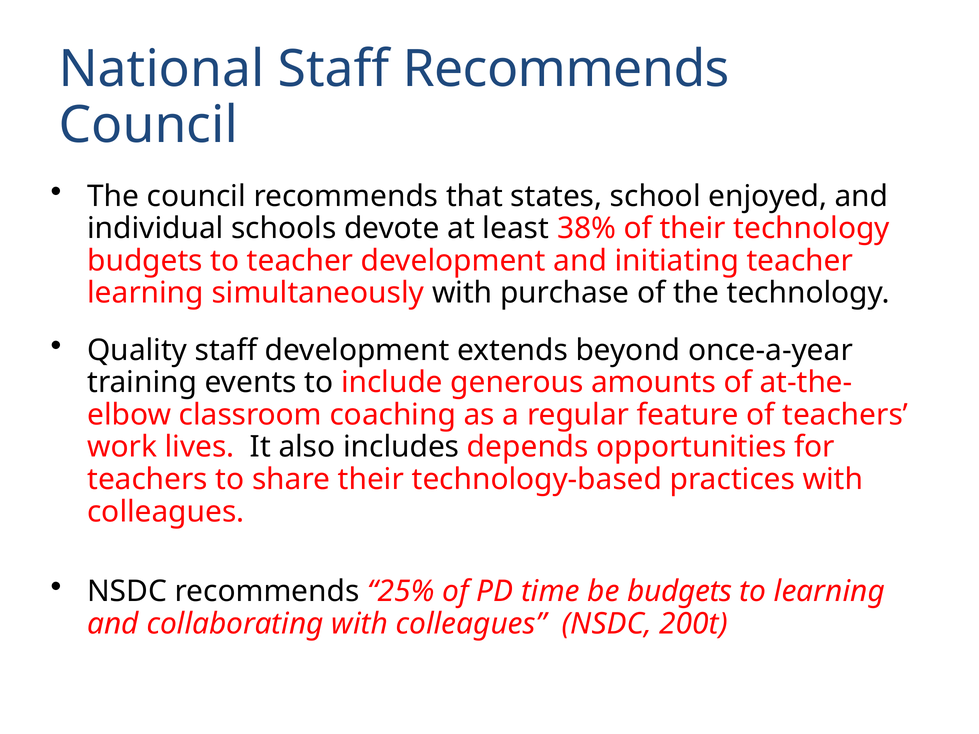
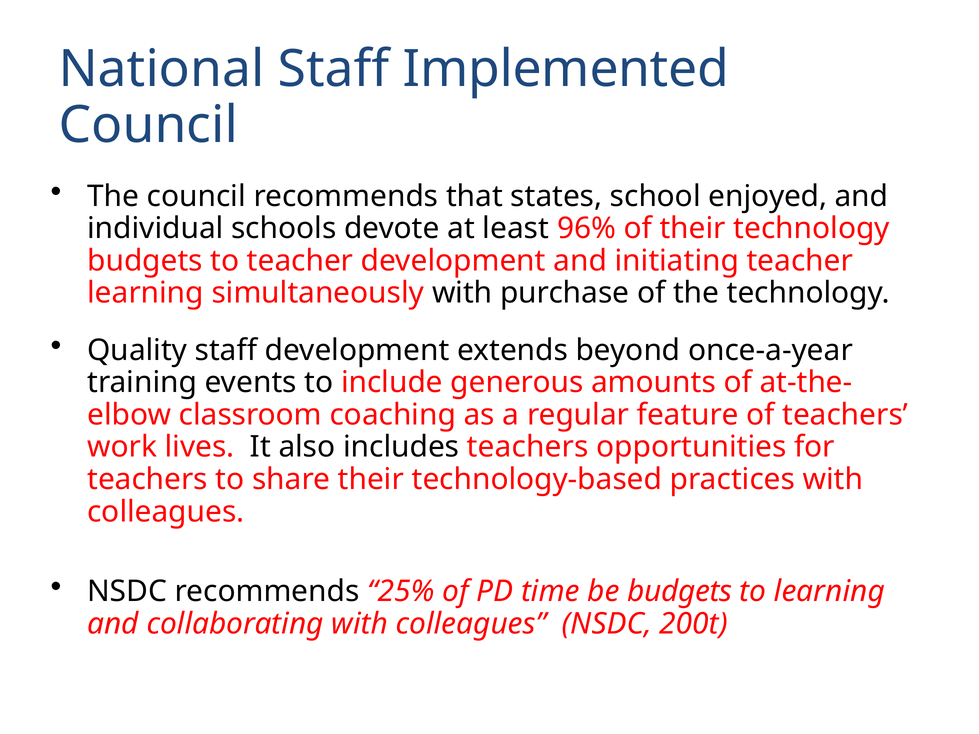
Staff Recommends: Recommends -> Implemented (566, 69)
38%: 38% -> 96% (587, 229)
includes depends: depends -> teachers (528, 447)
